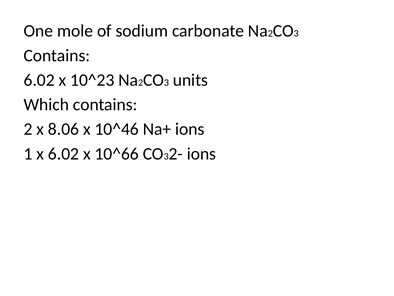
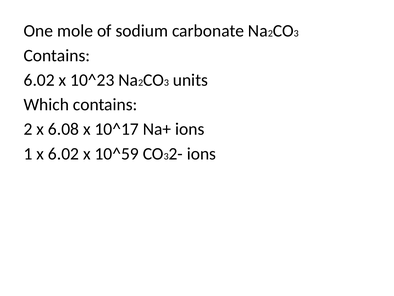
8.06: 8.06 -> 6.08 (63, 129)
10^46: 10^46 -> 10^17 (117, 129)
10^66: 10^66 -> 10^59 (117, 154)
